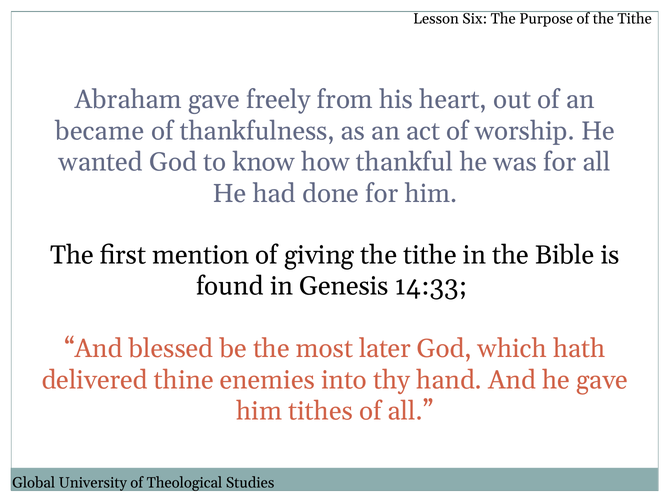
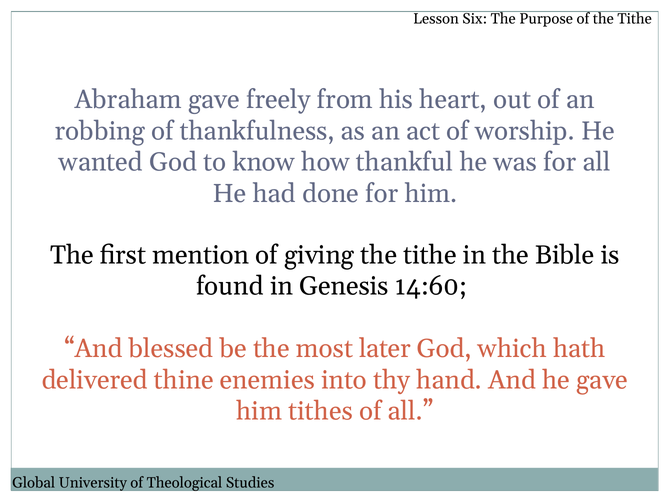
became: became -> robbing (100, 131)
14:33: 14:33 -> 14:60 (431, 287)
